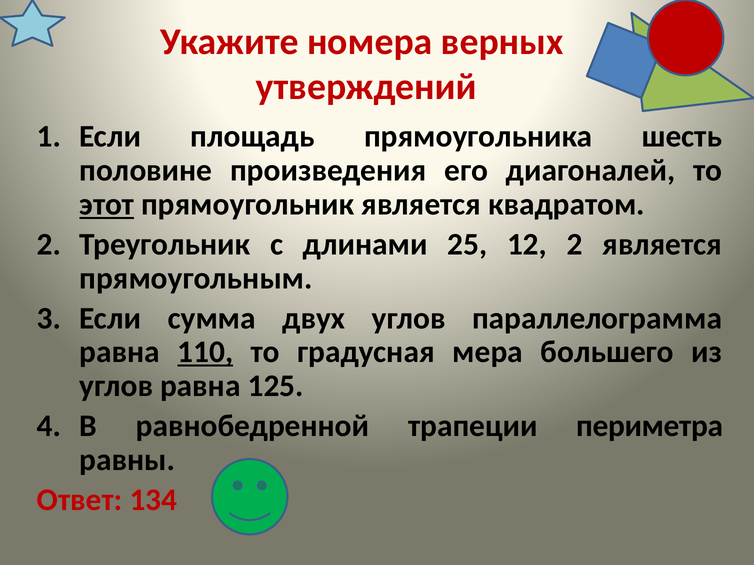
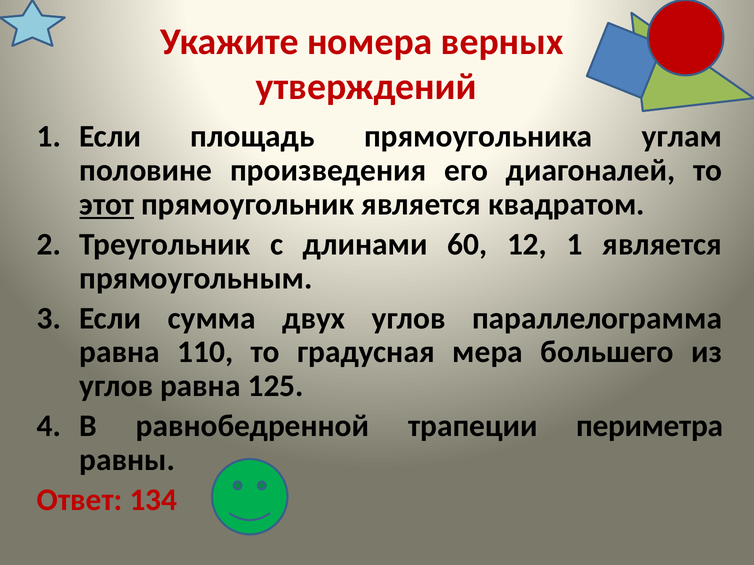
шесть: шесть -> углам (682, 137)
25: 25 -> 60 (467, 245)
12 2: 2 -> 1 (575, 245)
110 underline: present -> none (205, 352)
